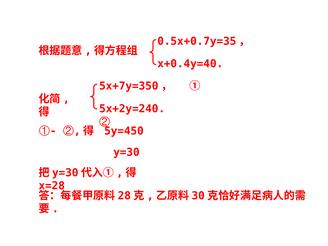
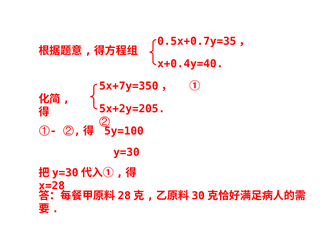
5x+2y=240: 5x+2y=240 -> 5x+2y=205 (132, 109)
5y=450: 5y=450 -> 5y=100 (124, 131)
